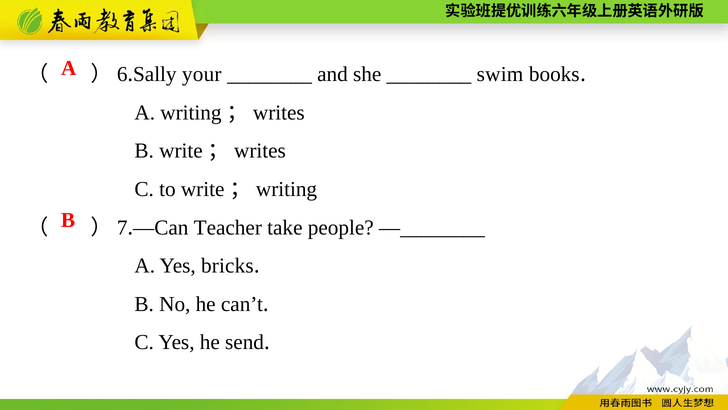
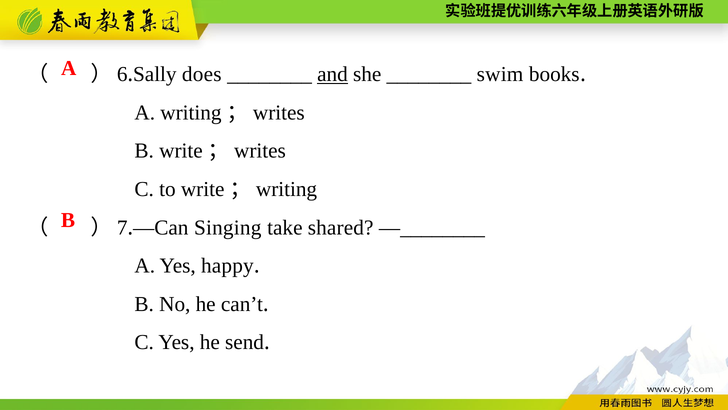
your: your -> does (202, 74)
and underline: none -> present (332, 74)
Teacher: Teacher -> Singing (228, 227)
people: people -> shared (341, 227)
bricks: bricks -> happy (227, 266)
